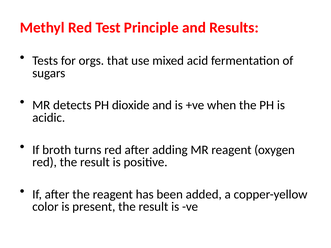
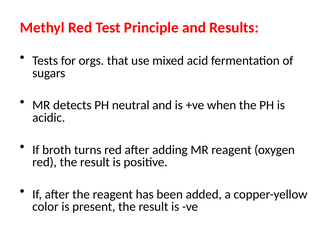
dioxide: dioxide -> neutral (131, 105)
